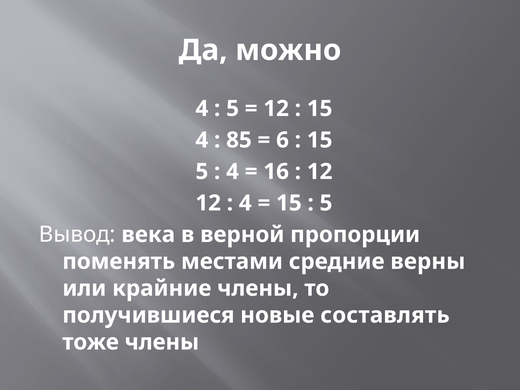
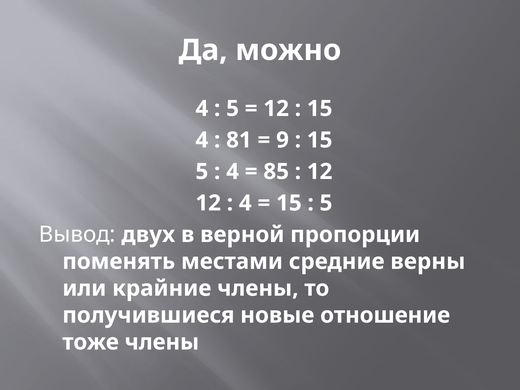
85: 85 -> 81 (239, 140)
6: 6 -> 9 (283, 140)
16: 16 -> 85 (276, 172)
века: века -> двух (148, 235)
составлять: составлять -> отношение (385, 315)
